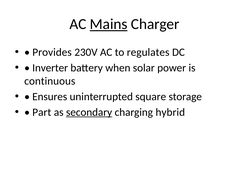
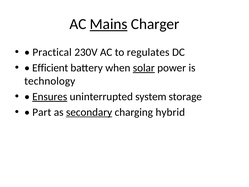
Provides: Provides -> Practical (52, 52)
Inverter: Inverter -> Efficient (50, 68)
solar underline: none -> present (144, 68)
continuous: continuous -> technology (50, 81)
Ensures underline: none -> present (50, 97)
square: square -> system (151, 97)
